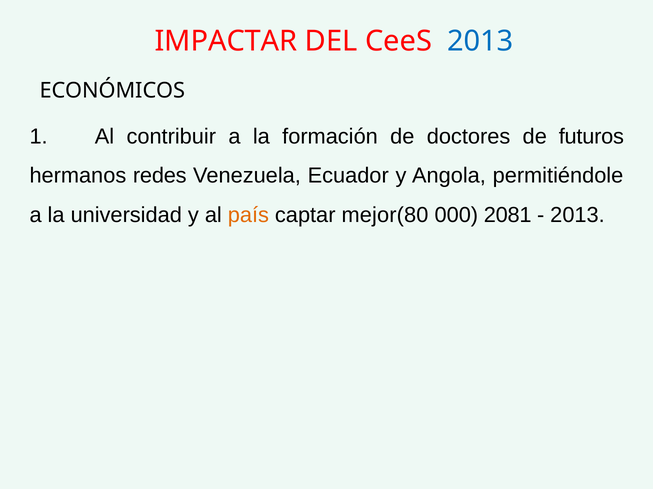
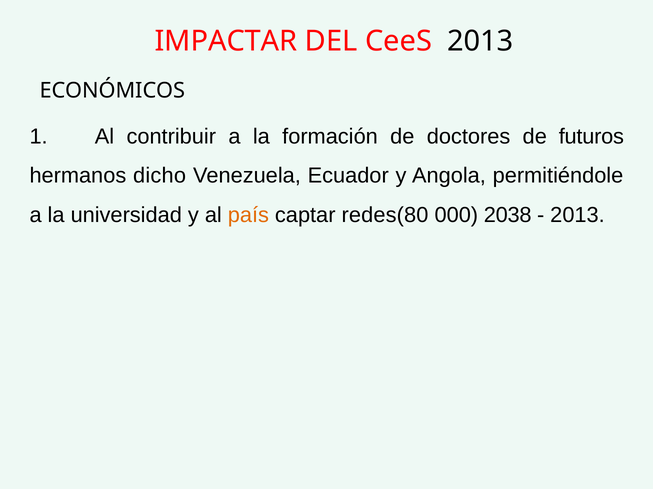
2013 colour: blue -> black (480, 41)
redes: redes -> dicho (160, 176)
mejor(80: mejor(80 -> redes(80 (385, 215)
2081: 2081 -> 2038 (508, 215)
